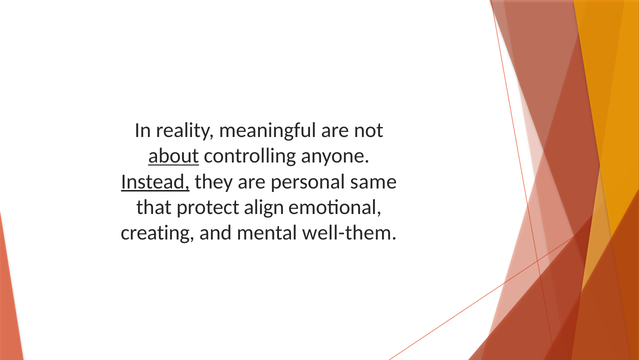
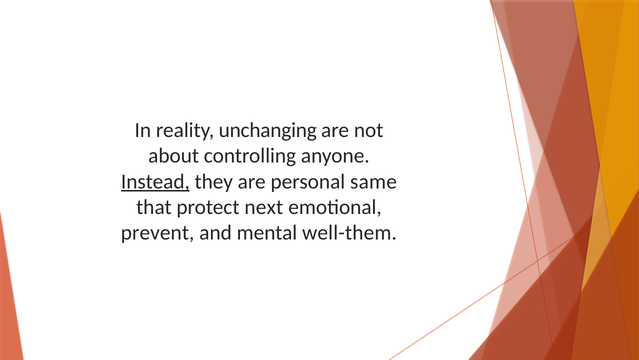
meaningful: meaningful -> unchanging (268, 130)
about underline: present -> none (174, 156)
align: align -> next (264, 207)
creating: creating -> prevent (158, 232)
